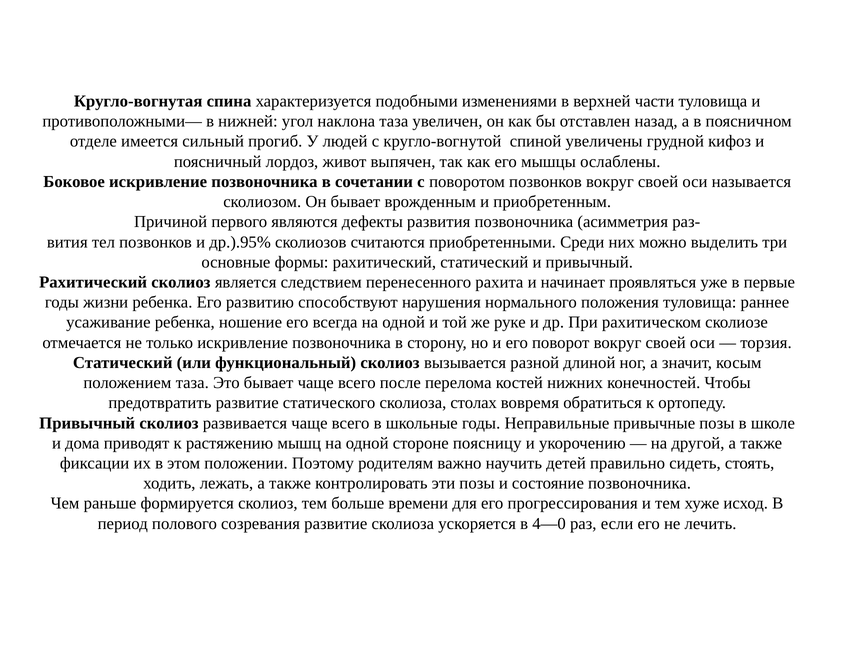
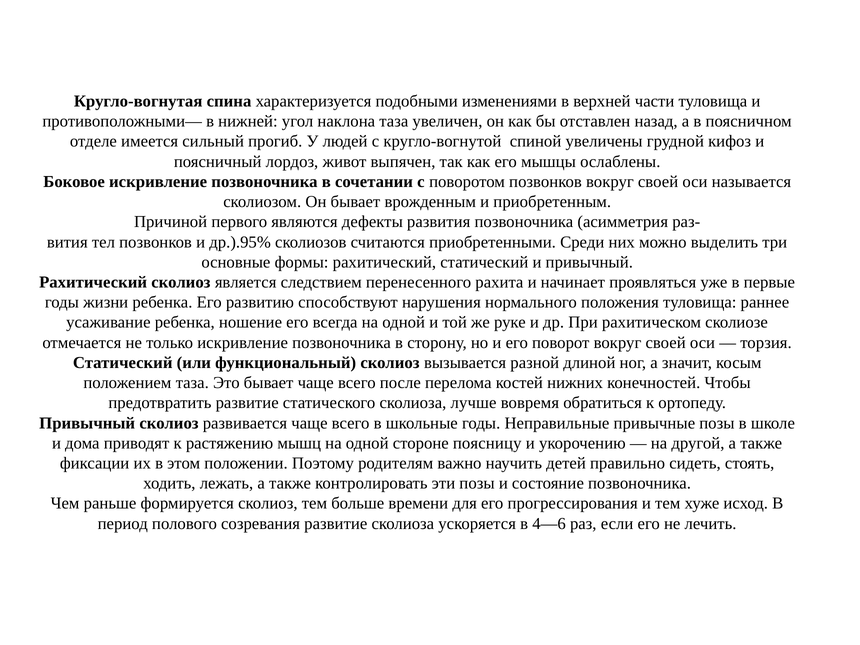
столах: столах -> лучше (473, 403)
4—0: 4—0 -> 4—6 (549, 524)
